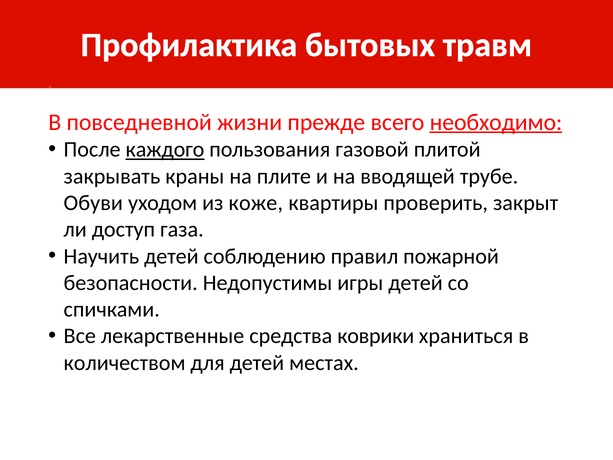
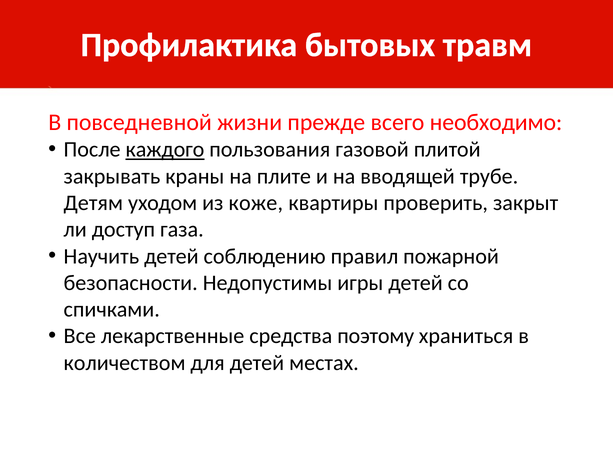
необходимо underline: present -> none (496, 122)
Обуви: Обуви -> Детям (93, 203)
коврики: коврики -> поэтому (376, 336)
